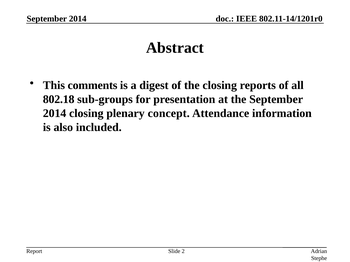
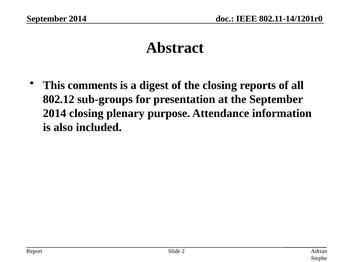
802.18: 802.18 -> 802.12 (59, 99)
concept: concept -> purpose (169, 113)
